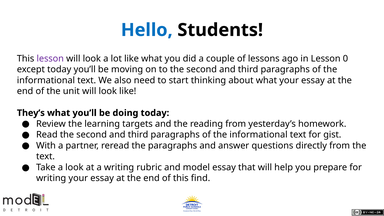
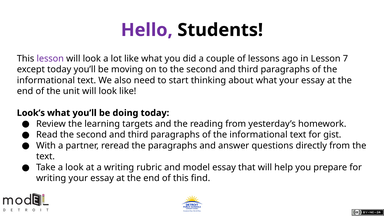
Hello colour: blue -> purple (147, 30)
0: 0 -> 7 (345, 59)
They’s: They’s -> Look’s (31, 113)
